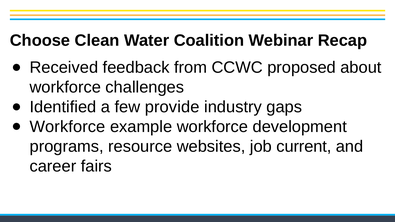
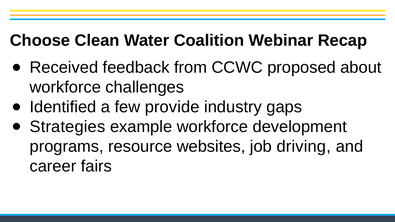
Workforce: Workforce -> Strategies (67, 127)
current: current -> driving (304, 147)
